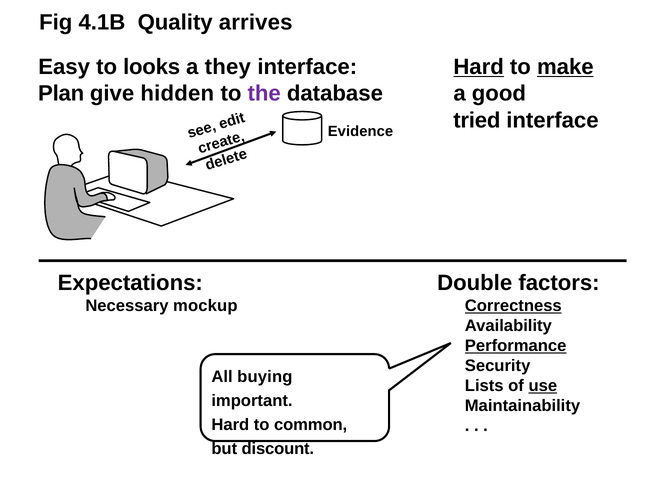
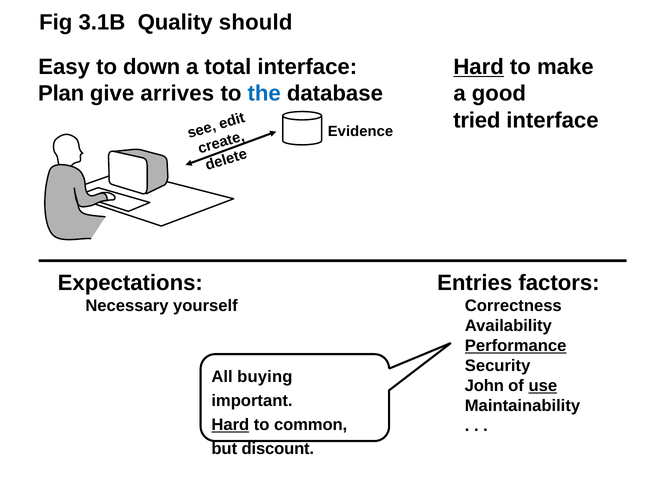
4.1B: 4.1B -> 3.1B (102, 22)
arrives: arrives -> should (256, 22)
looks: looks -> down (152, 67)
they: they -> total (228, 67)
make underline: present -> none (565, 67)
hidden: hidden -> arrives (177, 94)
the colour: purple -> blue (264, 94)
Double: Double -> Entries (475, 283)
mockup: mockup -> yourself (205, 306)
Correctness underline: present -> none (513, 306)
Lists: Lists -> John (484, 386)
Hard underline: none -> present (230, 424)
